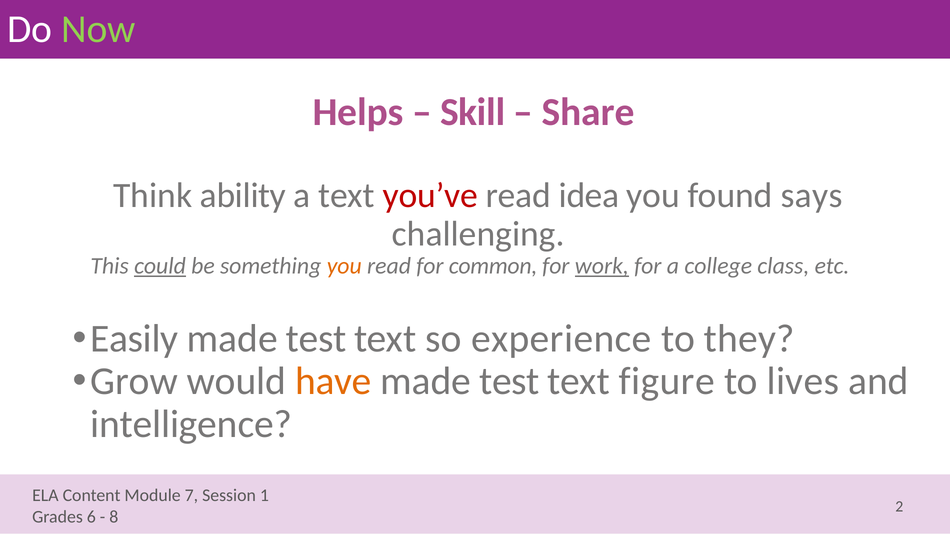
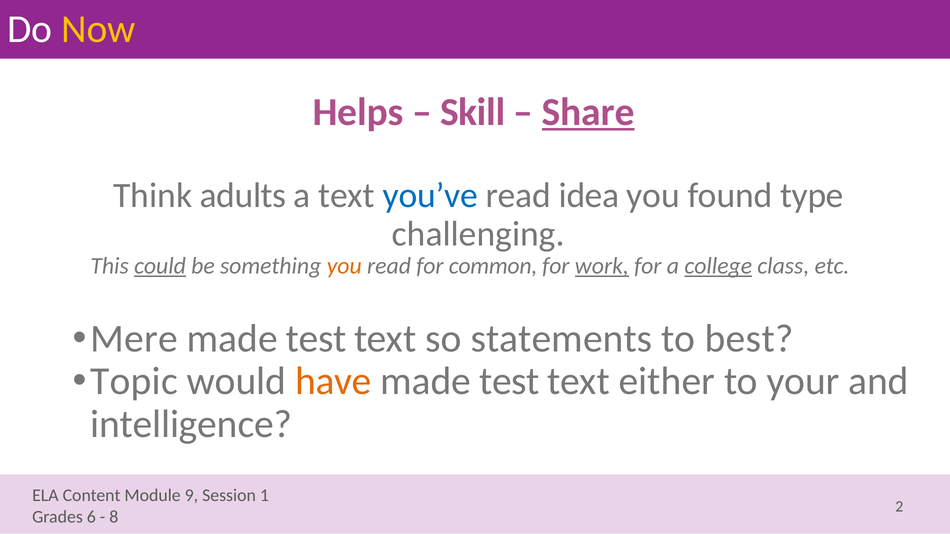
Now colour: light green -> yellow (98, 29)
Share underline: none -> present (588, 112)
ability: ability -> adults (243, 196)
you’ve colour: red -> blue (430, 196)
says: says -> type (812, 196)
college underline: none -> present (718, 266)
Easily: Easily -> Mere (134, 339)
experience: experience -> statements (561, 339)
they: they -> best (749, 339)
Grow: Grow -> Topic (134, 382)
figure: figure -> either (667, 382)
lives: lives -> your (803, 382)
7: 7 -> 9 (191, 496)
